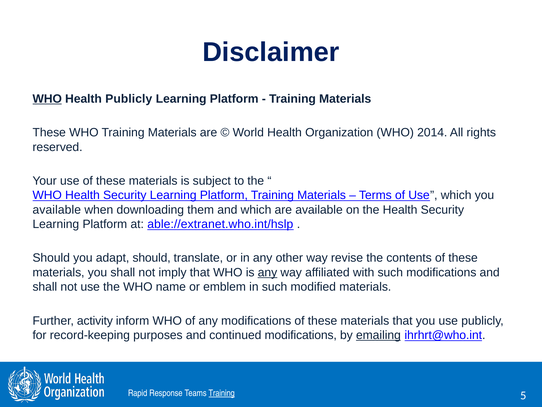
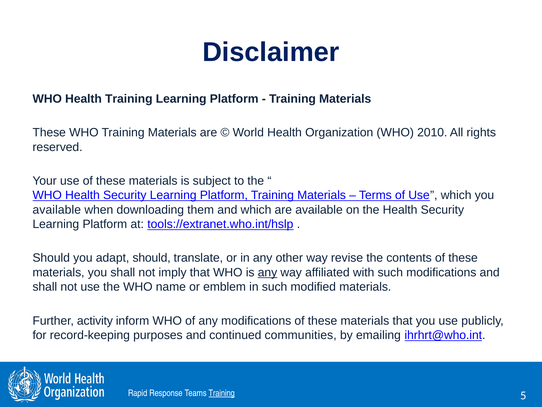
WHO underline: present -> none (47, 99)
Health Publicly: Publicly -> Training (129, 99)
2014: 2014 -> 2010 (432, 132)
able://extranet.who.int/hslp: able://extranet.who.int/hslp -> tools://extranet.who.int/hslp (220, 224)
continued modifications: modifications -> communities (301, 335)
emailing underline: present -> none (378, 335)
